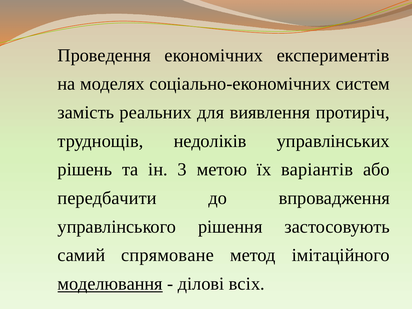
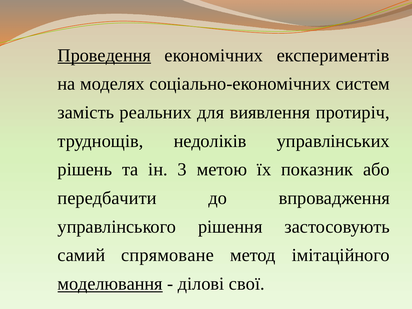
Проведення underline: none -> present (104, 55)
варіантів: варіантів -> показник (317, 170)
всіх: всіх -> свої (247, 284)
